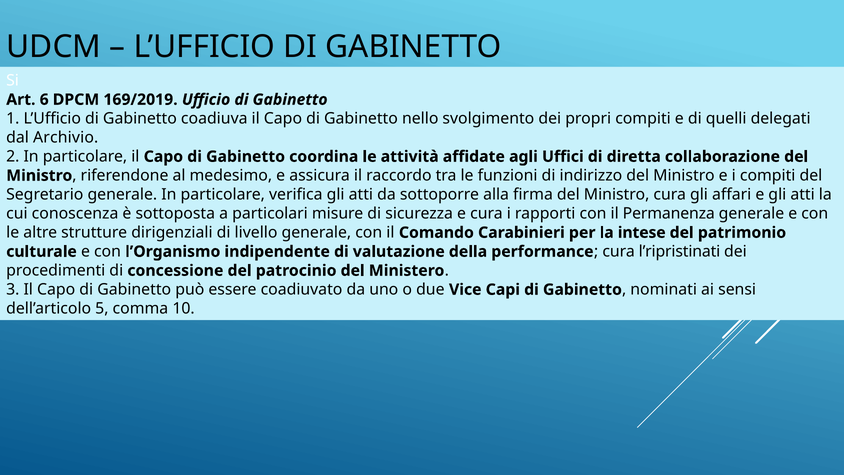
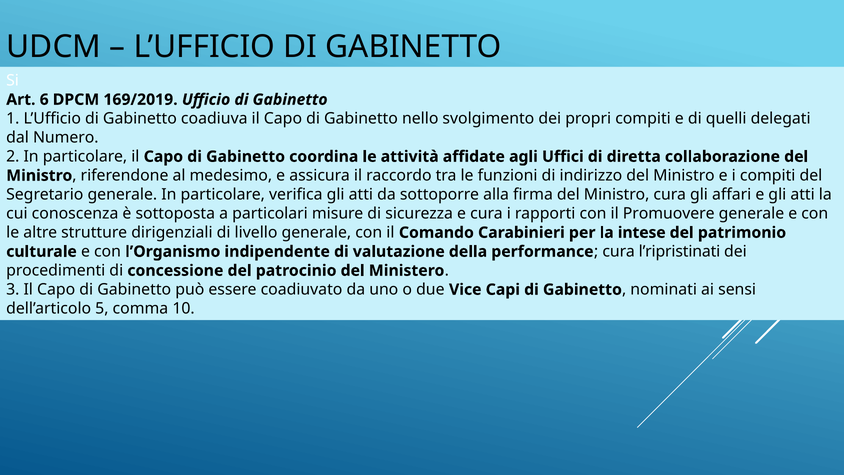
Archivio: Archivio -> Numero (66, 138)
Permanenza: Permanenza -> Promuovere (669, 213)
